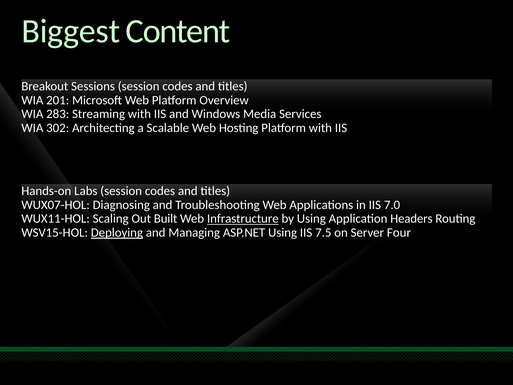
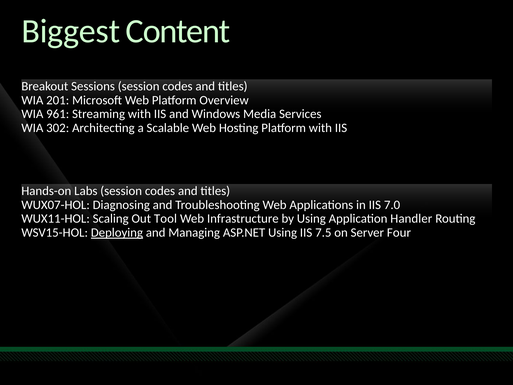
283: 283 -> 961 (58, 114)
Built: Built -> Tool (165, 219)
Infrastructure underline: present -> none (243, 219)
Headers: Headers -> Handler (411, 219)
